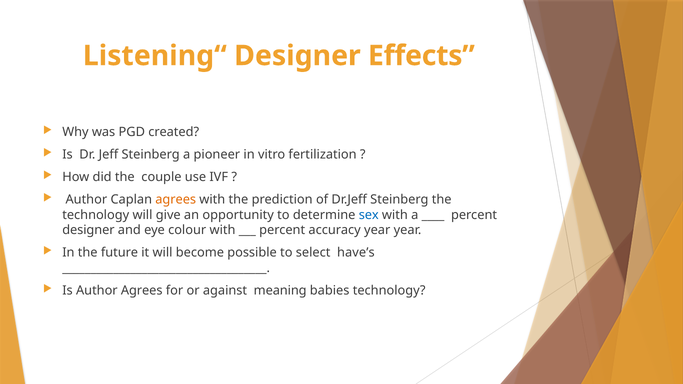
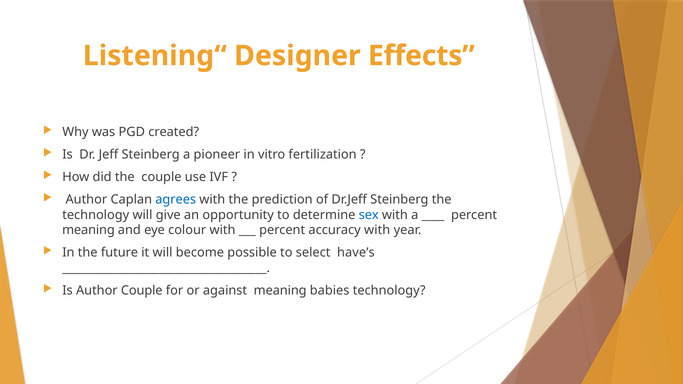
agrees colour: orange -> blue (176, 200)
designer: designer -> meaning (88, 230)
accuracy year: year -> with (377, 230)
Author Agrees: Agrees -> Couple (142, 291)
